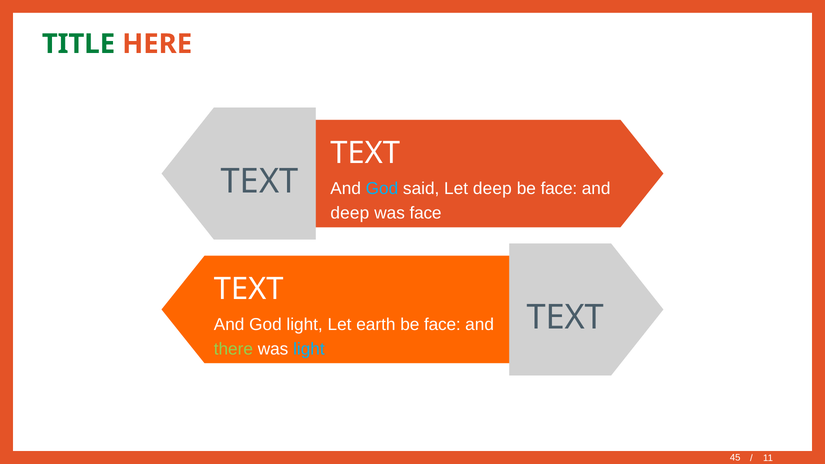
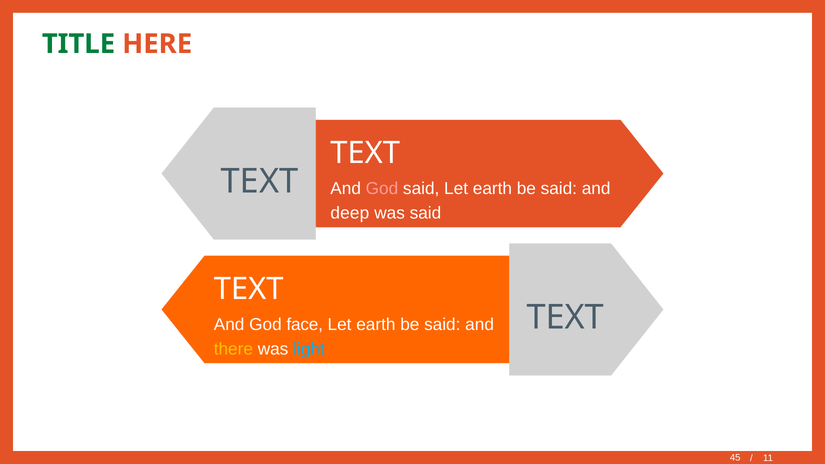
God colour: light blue -> pink (382, 188)
said Let deep: deep -> earth (492, 188)
face: face -> said (559, 188)
was face: face -> said (425, 213)
God light: light -> face (305, 324)
face: face -> said (442, 324)
there colour: light green -> yellow (233, 349)
